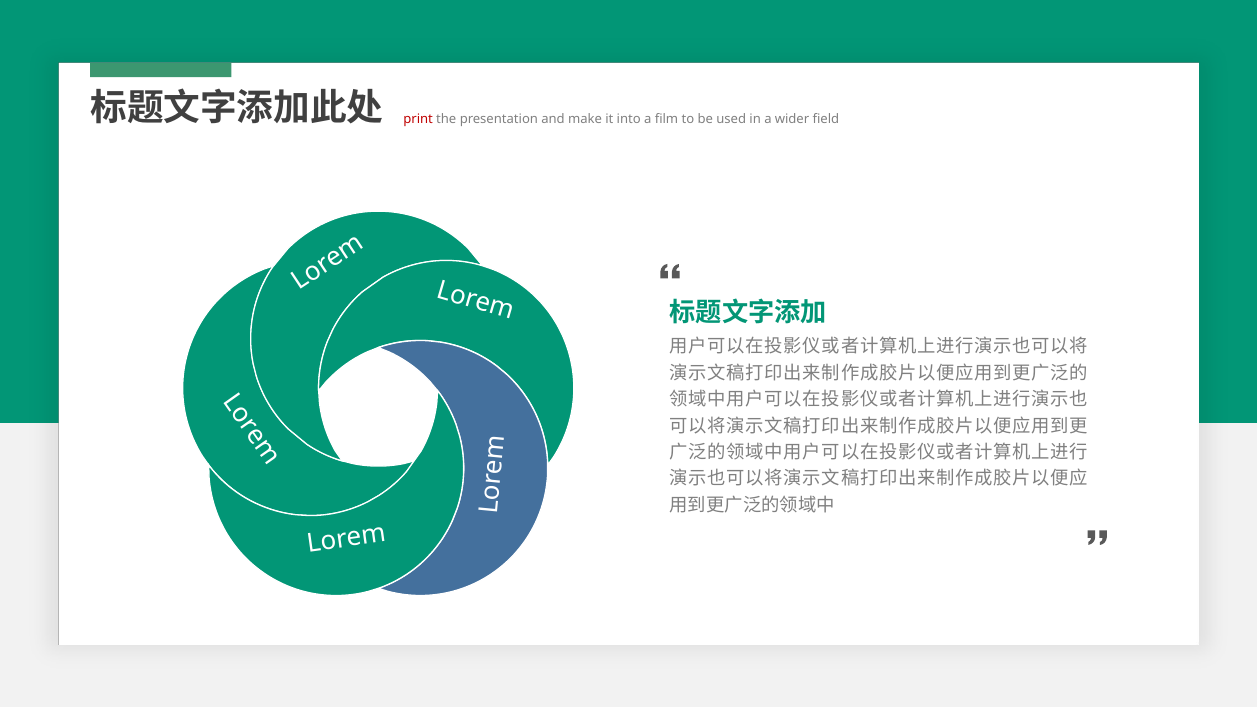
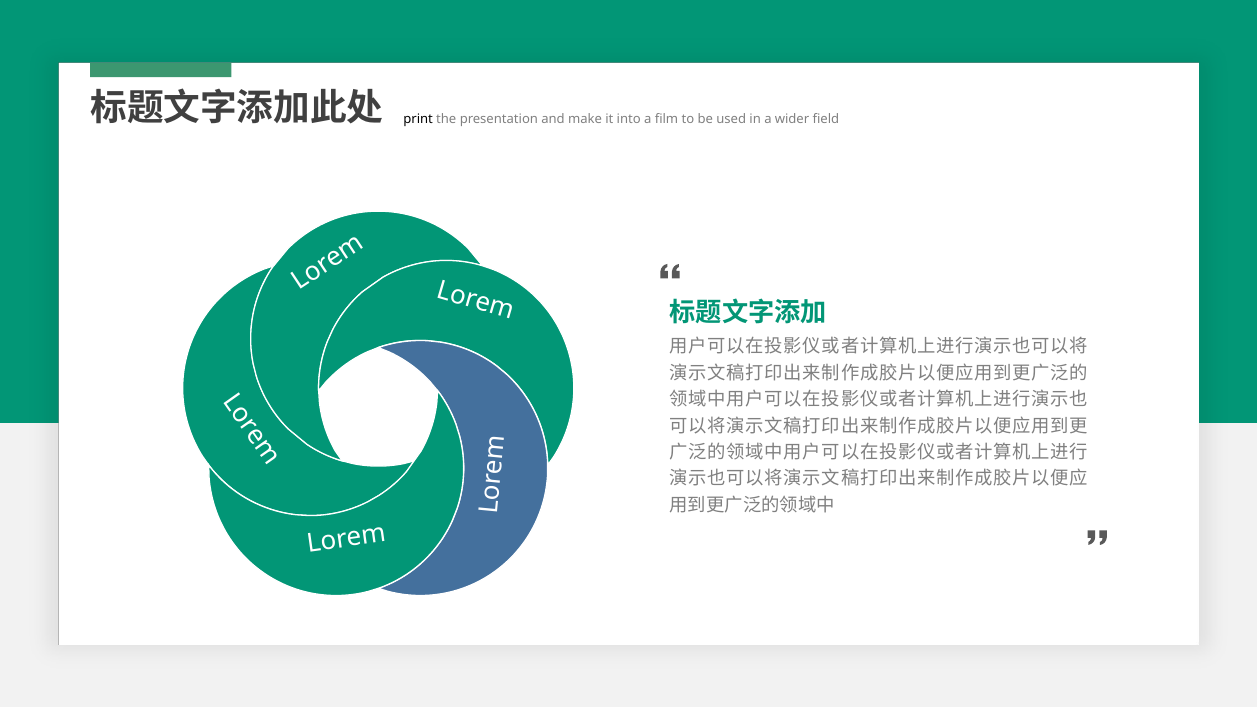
print colour: red -> black (418, 119)
